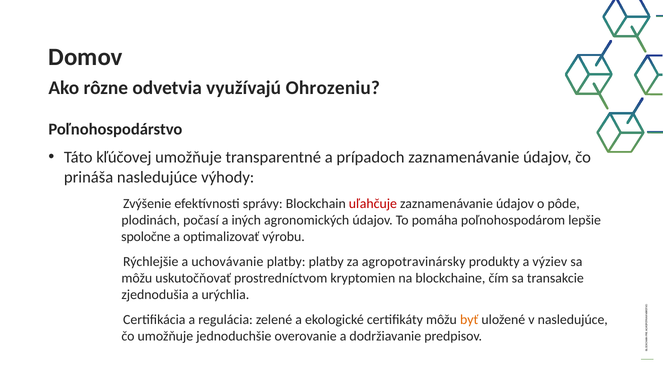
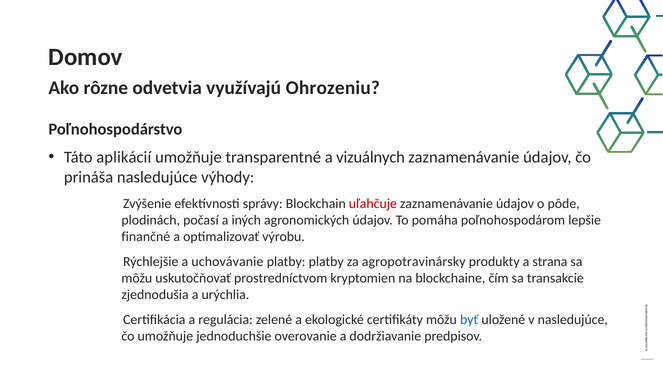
kľúčovej: kľúčovej -> aplikácií (124, 157)
prípadoch: prípadoch -> vizuálnych (371, 157)
spoločne: spoločne -> finančné (146, 237)
výziev: výziev -> strana (550, 261)
byť colour: orange -> blue (469, 319)
